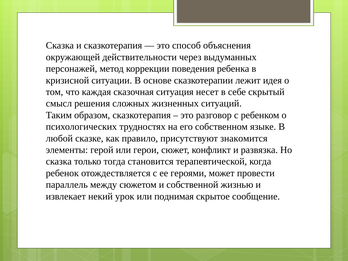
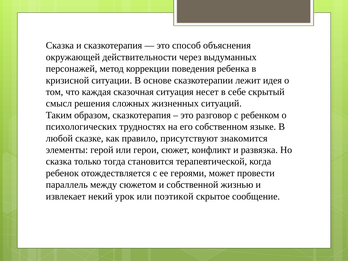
поднимая: поднимая -> поэтикой (174, 196)
